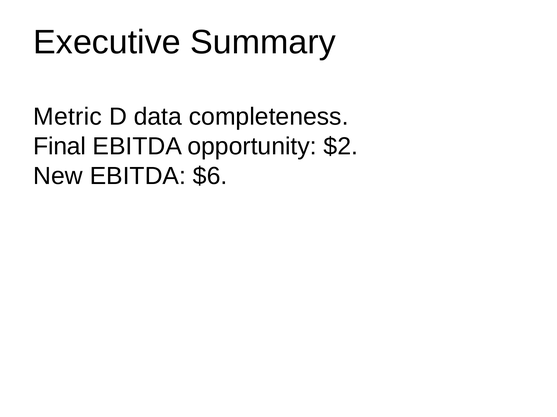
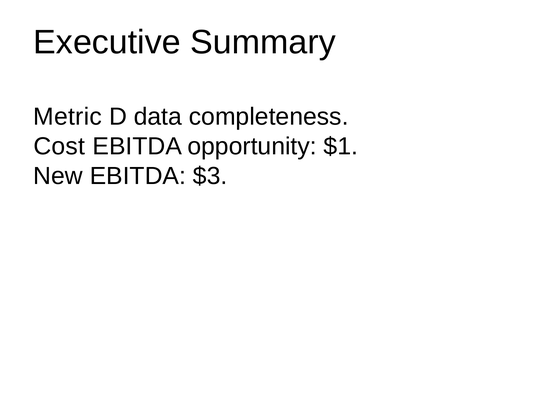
Final: Final -> Cost (59, 147)
$2: $2 -> $1 (341, 147)
$6: $6 -> $3 (210, 176)
